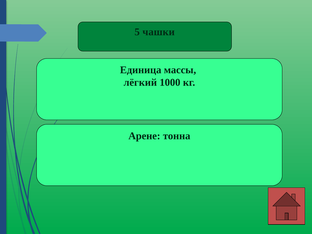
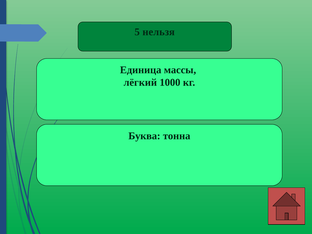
чашки: чашки -> нельзя (159, 32)
Арене: Арене -> Буква (144, 136)
